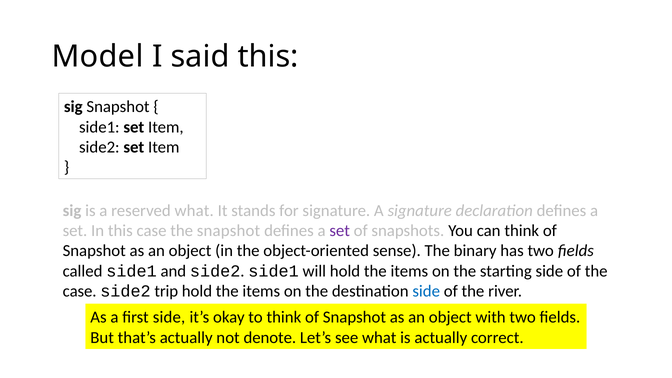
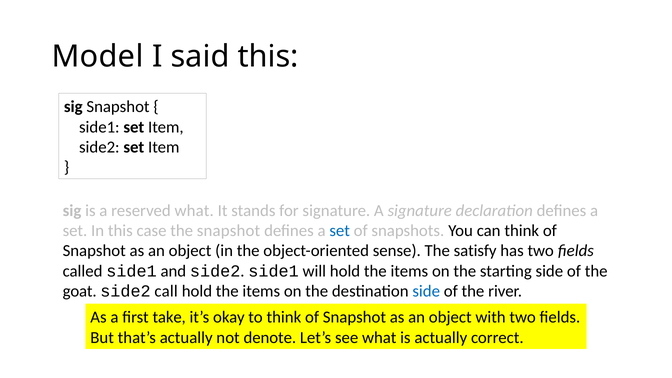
set colour: purple -> blue (340, 231)
binary: binary -> satisfy (475, 251)
case: case -> goat (80, 291)
trip: trip -> call (166, 291)
first side: side -> take (169, 317)
